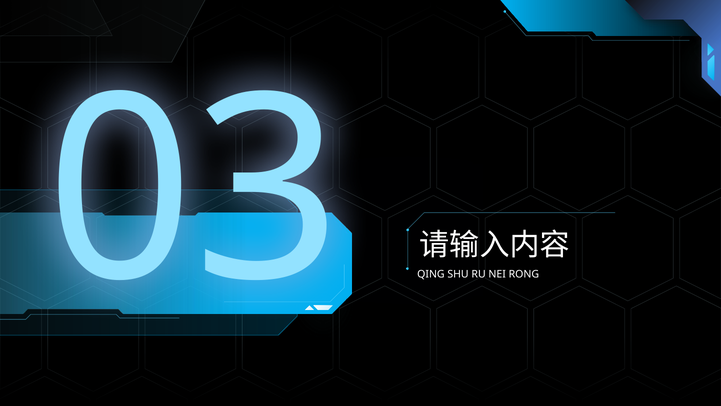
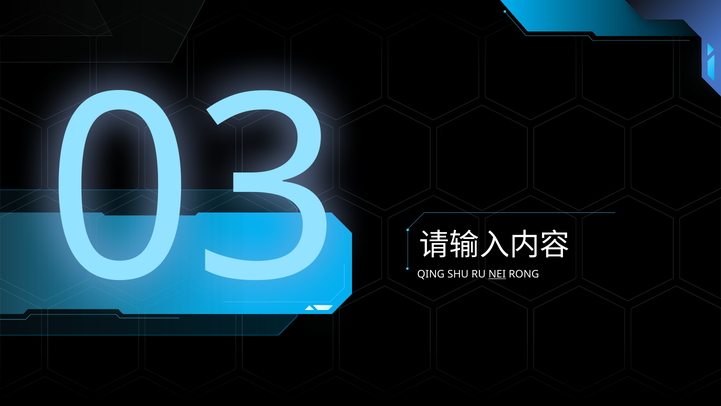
NEI underline: none -> present (497, 274)
